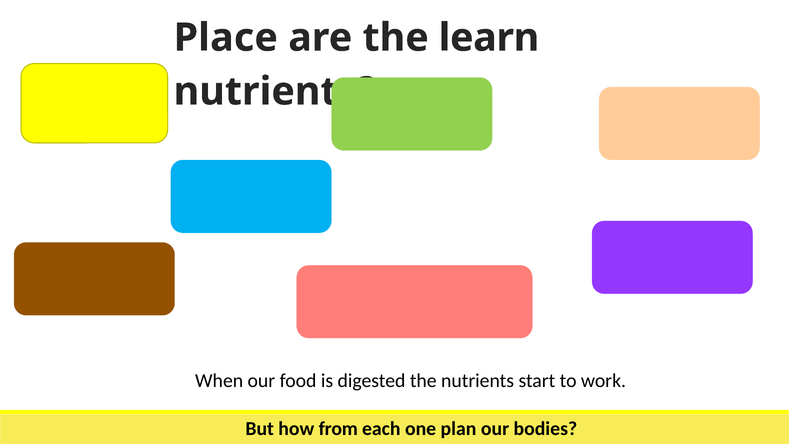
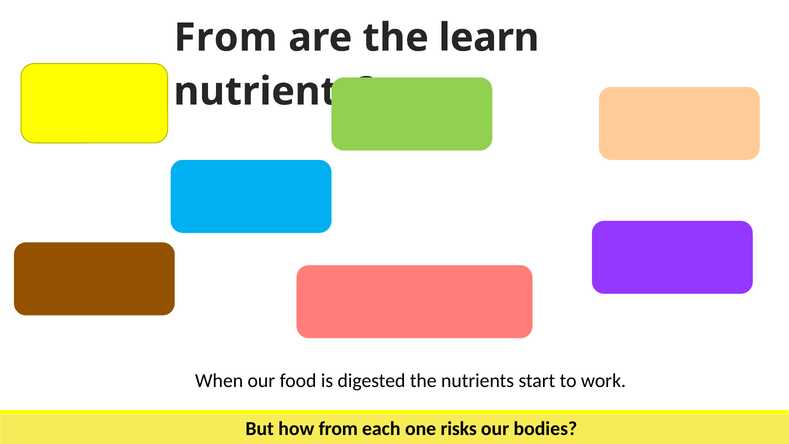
Place: Place -> From (226, 38)
plan: plan -> risks (459, 428)
